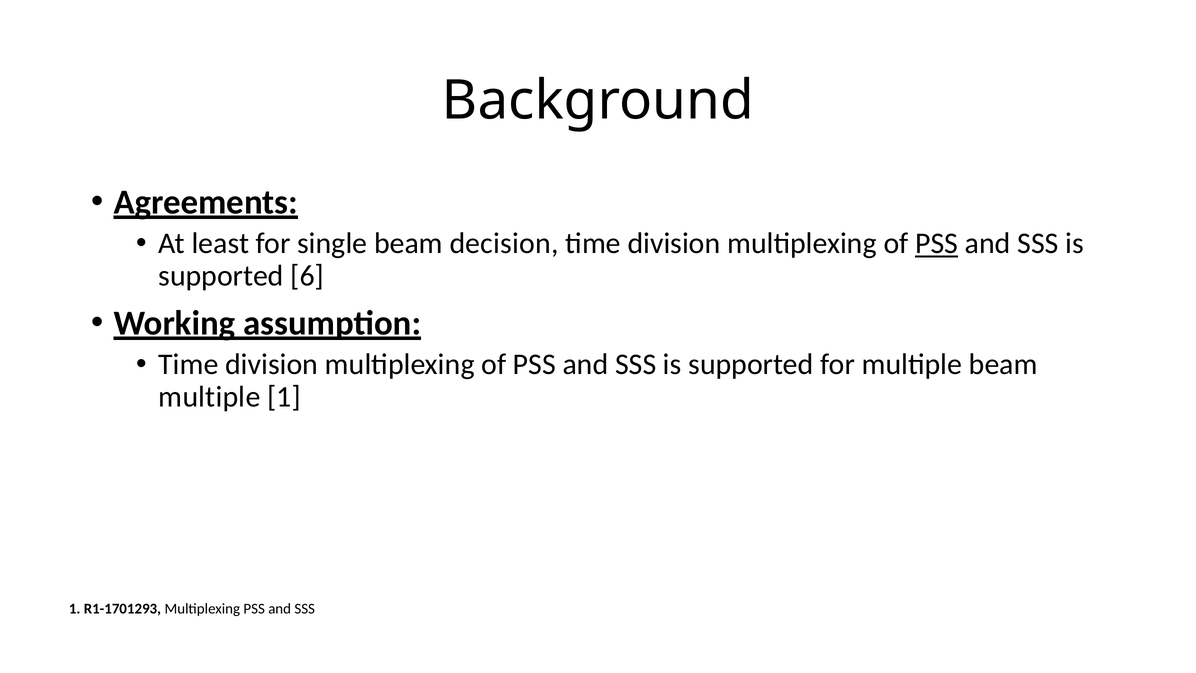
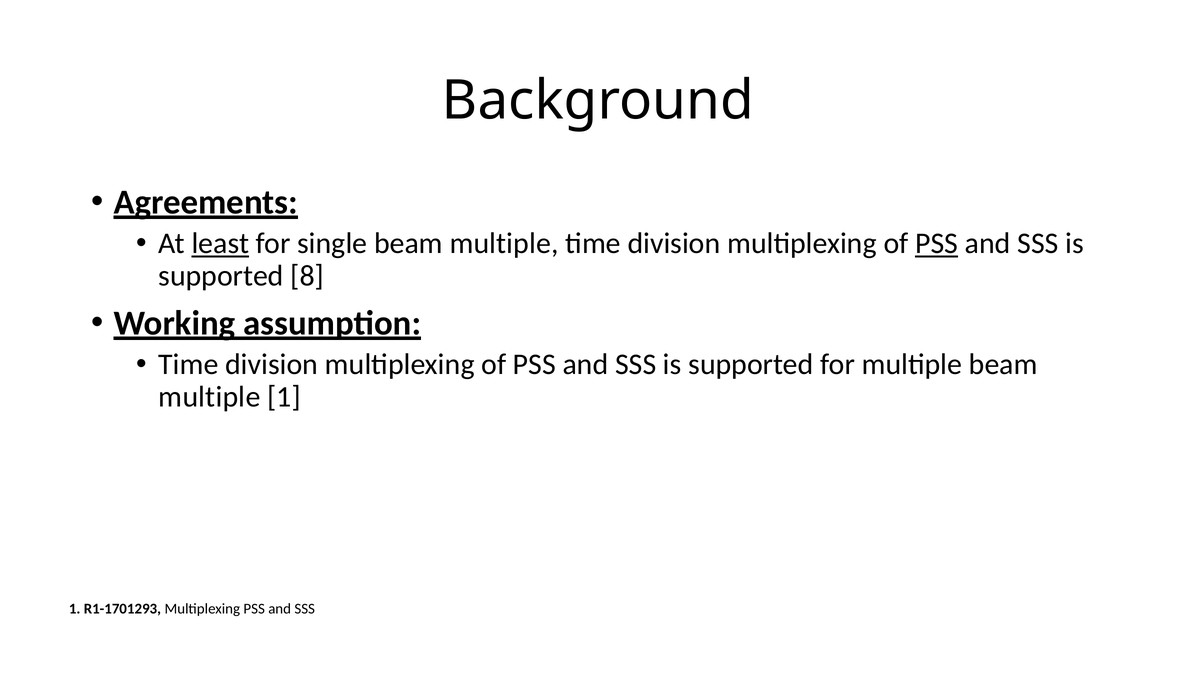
least underline: none -> present (220, 243)
single beam decision: decision -> multiple (504, 243)
6: 6 -> 8 (307, 276)
